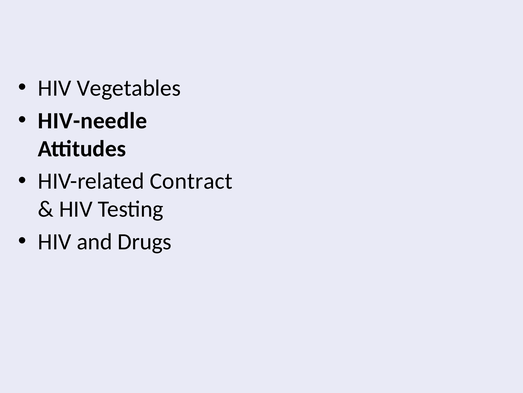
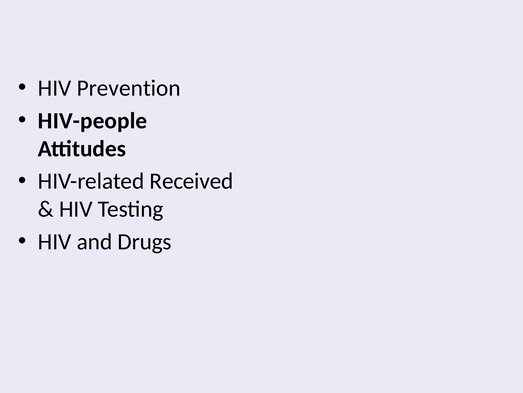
Vegetables: Vegetables -> Prevention (129, 88)
HIV-needle: HIV-needle -> HIV-people (93, 120)
Contract: Contract -> Received (191, 181)
